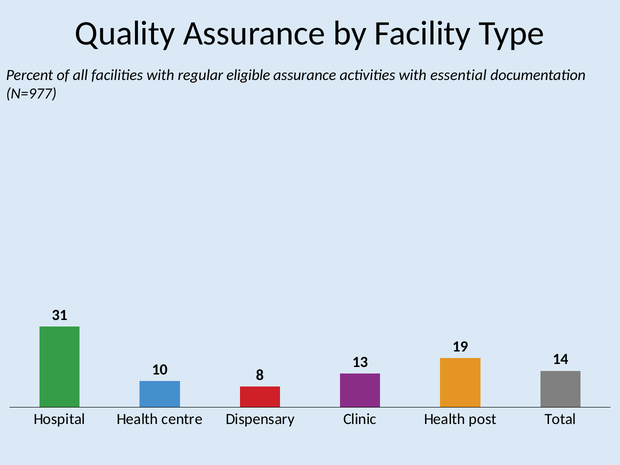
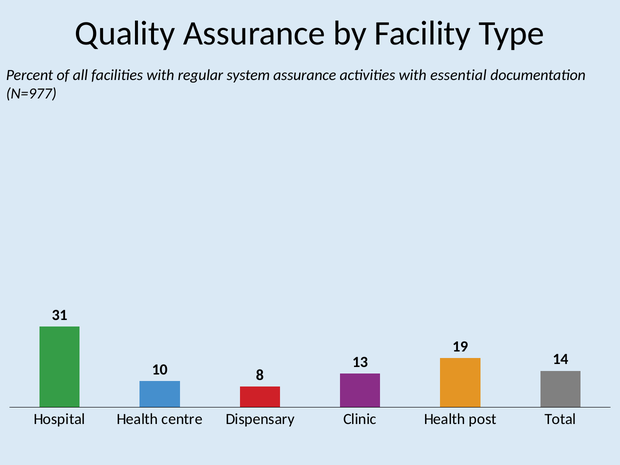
eligible: eligible -> system (248, 75)
